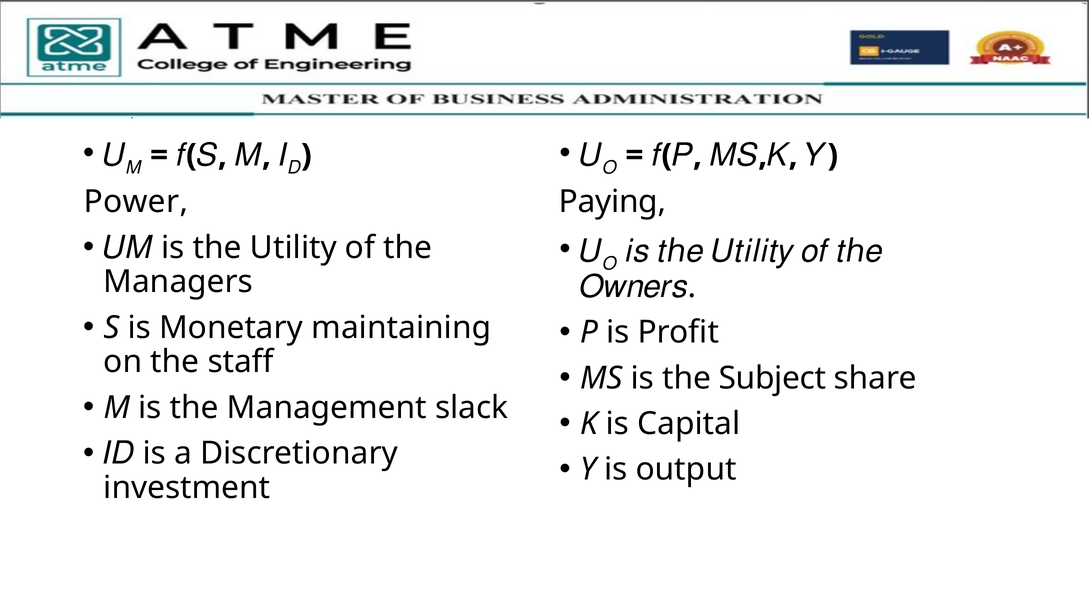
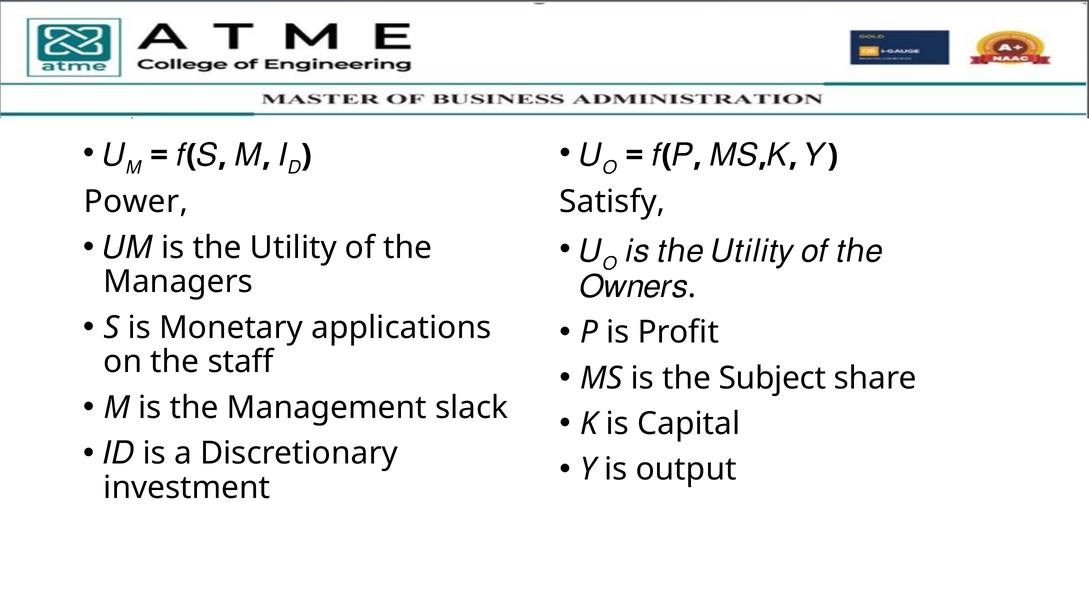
Paying: Paying -> Satisfy (612, 202)
maintaining: maintaining -> applications (401, 327)
